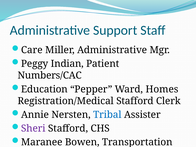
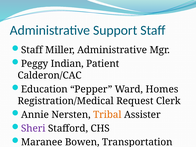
Care: Care -> Staff (32, 50)
Numbers/CAC: Numbers/CAC -> Calderon/CAC (50, 75)
Registration/Medical Stafford: Stafford -> Request (135, 101)
Tribal colour: blue -> orange (107, 115)
